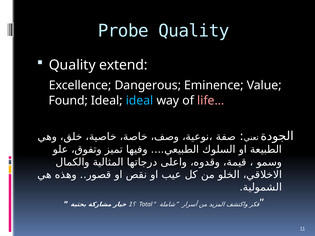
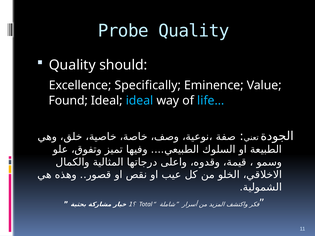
extend: extend -> should (123, 65)
Dangerous: Dangerous -> Specifically (148, 86)
life… colour: pink -> light blue (211, 101)
